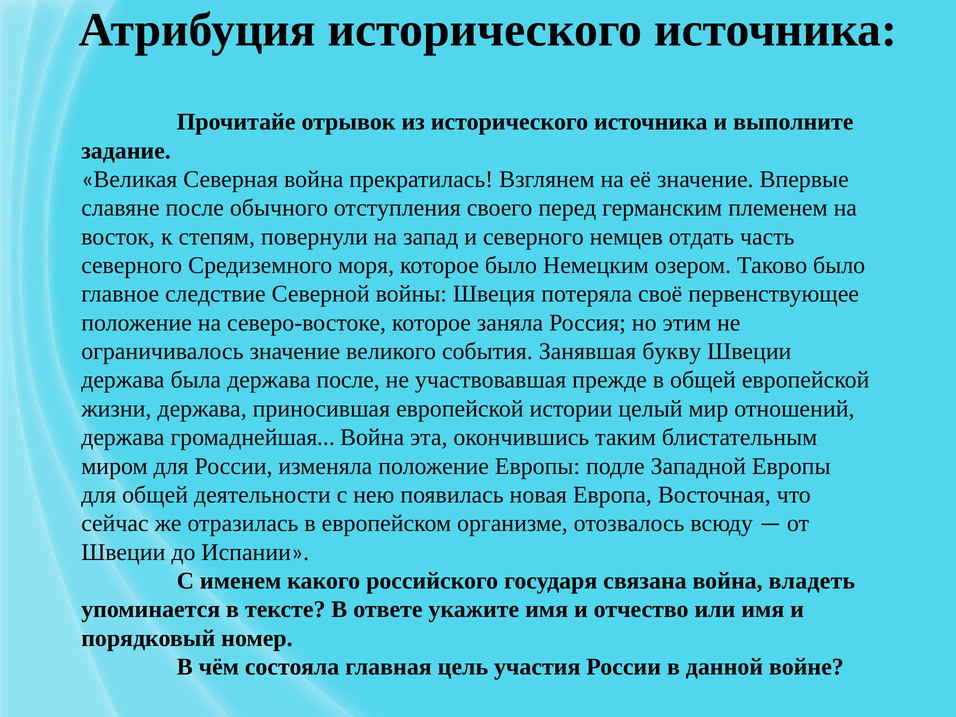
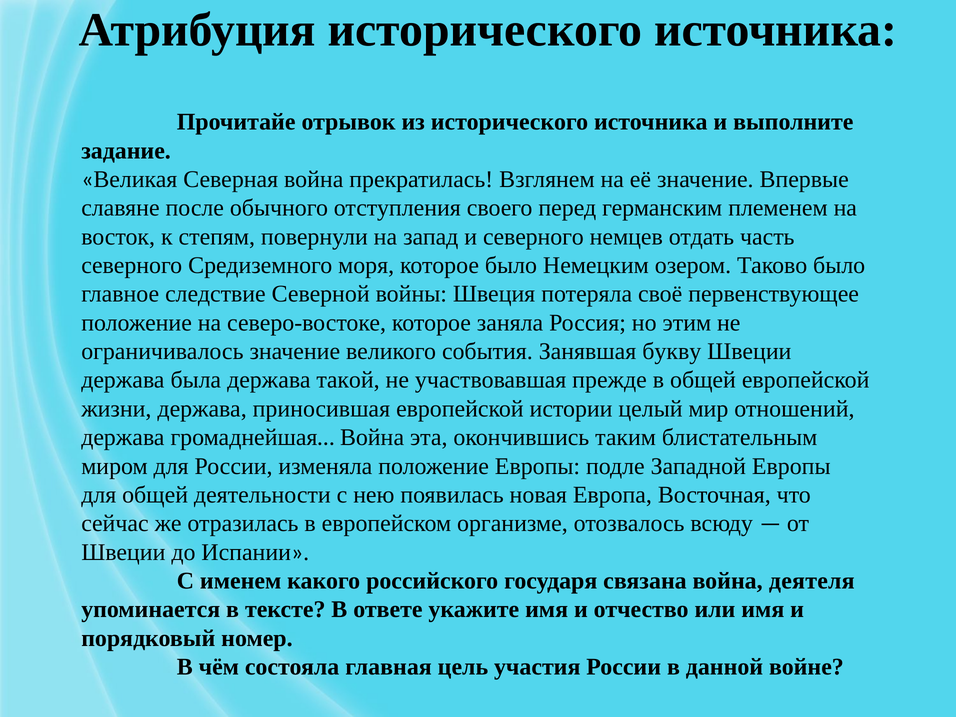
держава после: после -> такой (348, 380)
владеть: владеть -> деятеля (812, 581)
